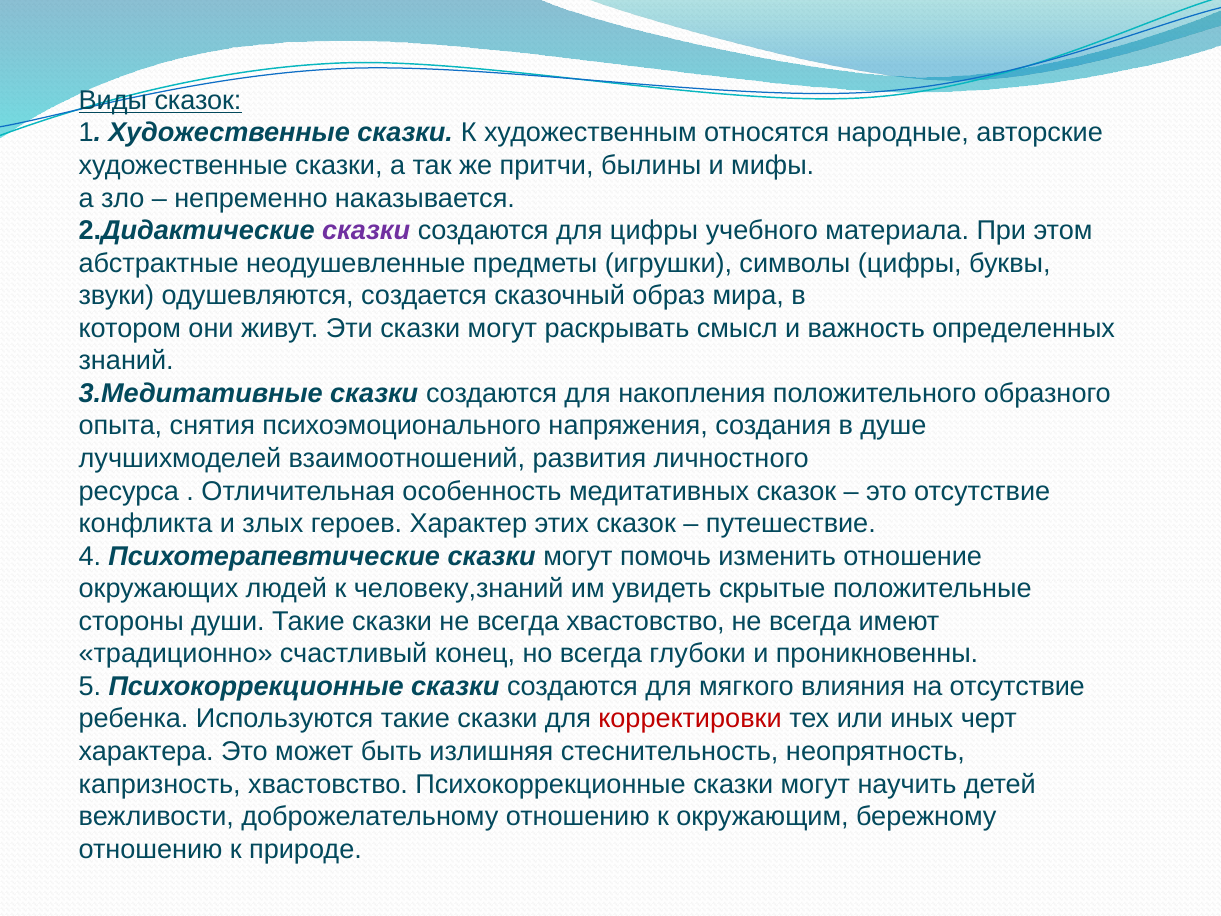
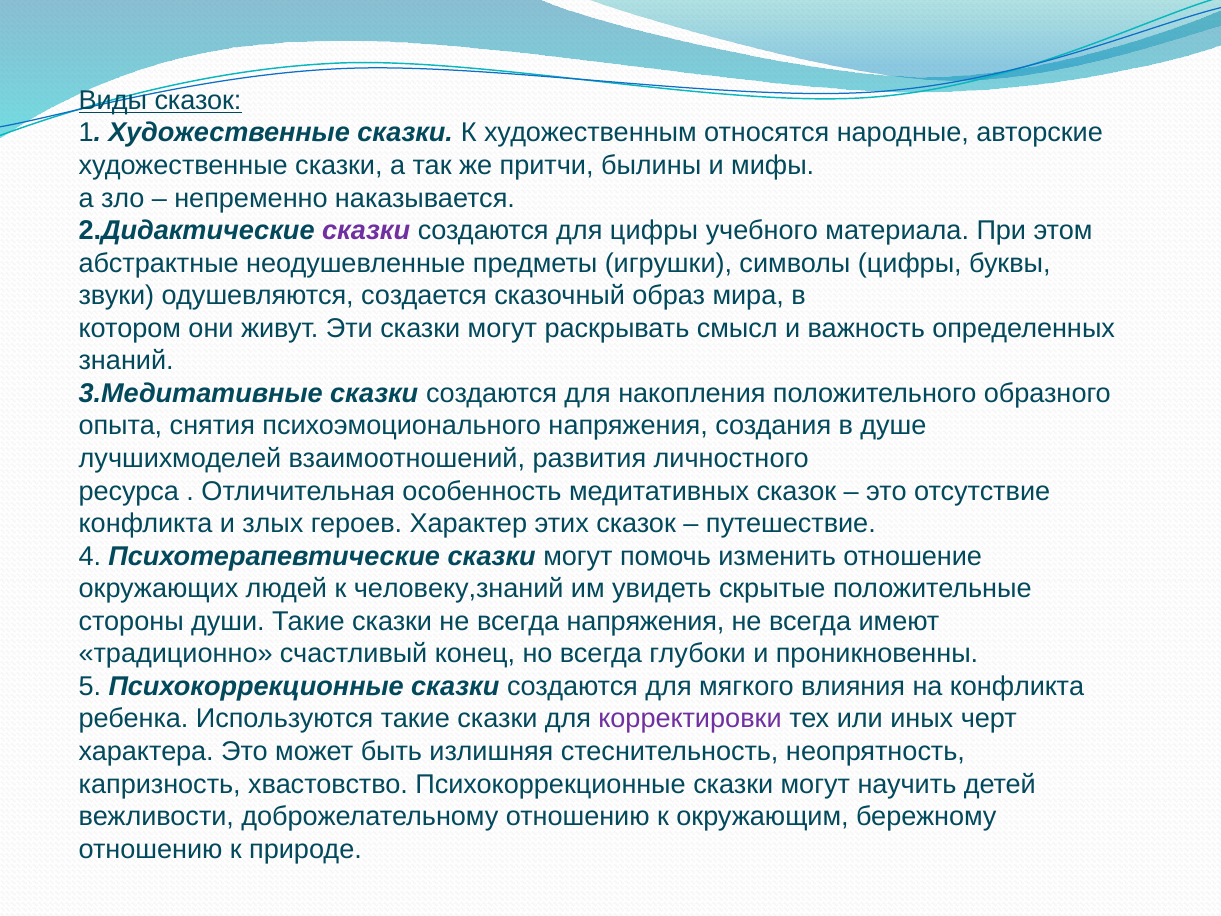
всегда хвастовство: хвастовство -> напряжения (646, 621)
на отсутствие: отсутствие -> конфликта (1017, 686)
корректировки colour: red -> purple (690, 719)
